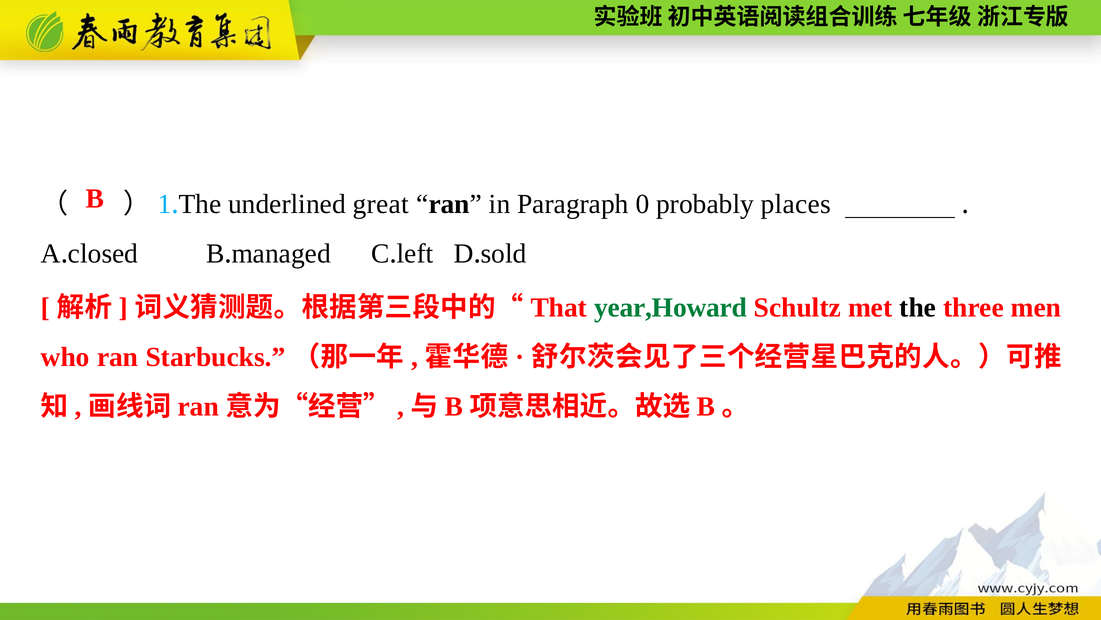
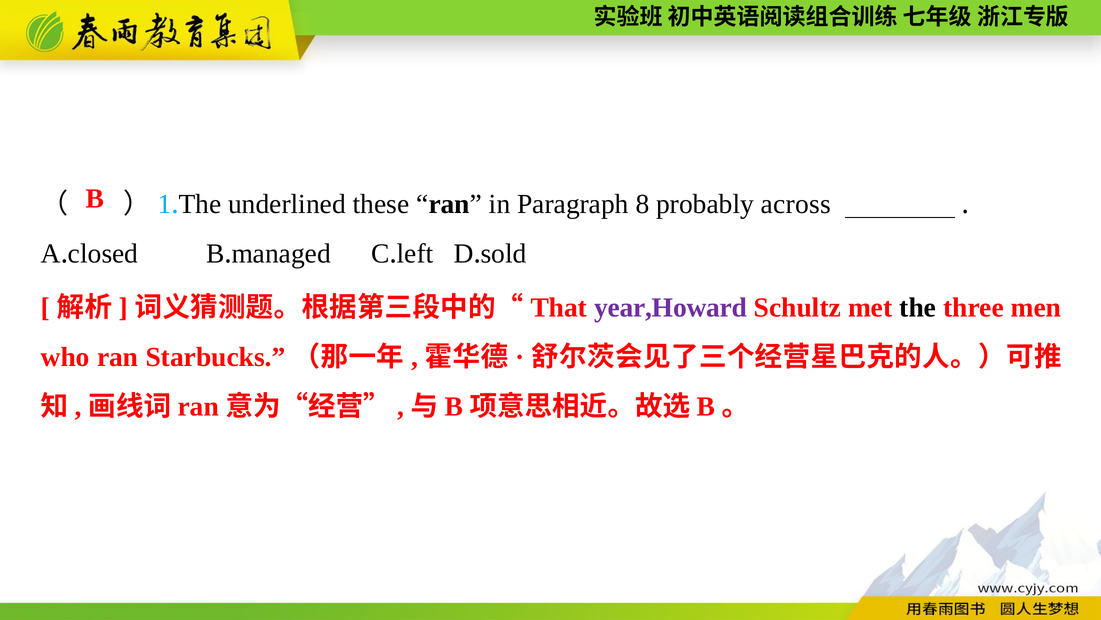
great: great -> these (381, 204)
0: 0 -> 8 (642, 204)
places: places -> across (796, 204)
year,Howard colour: green -> purple (671, 307)
